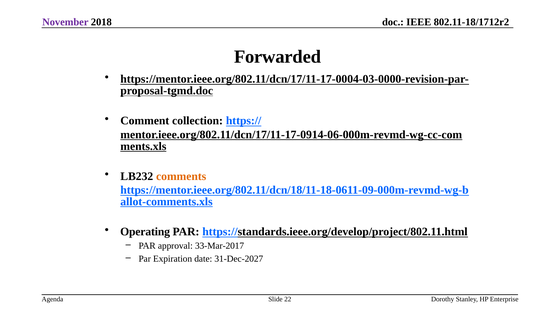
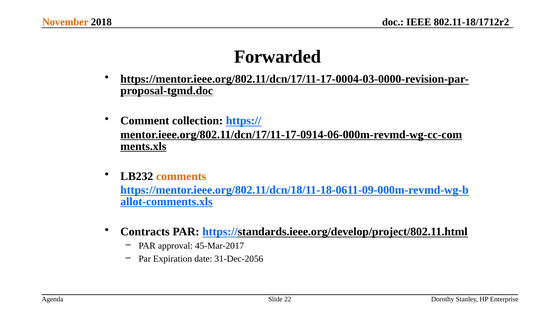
November colour: purple -> orange (65, 22)
Operating: Operating -> Contracts (145, 232)
33-Mar-2017: 33-Mar-2017 -> 45-Mar-2017 (220, 246)
31-Dec-2027: 31-Dec-2027 -> 31-Dec-2056 (239, 259)
